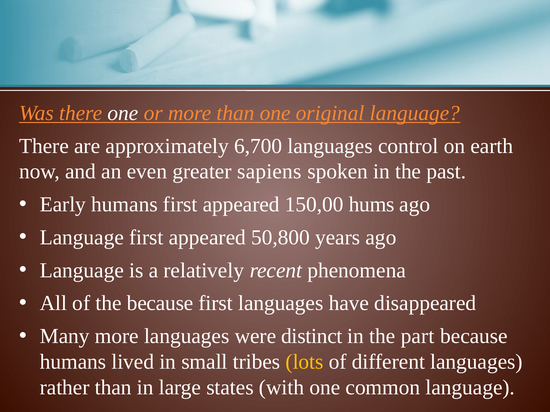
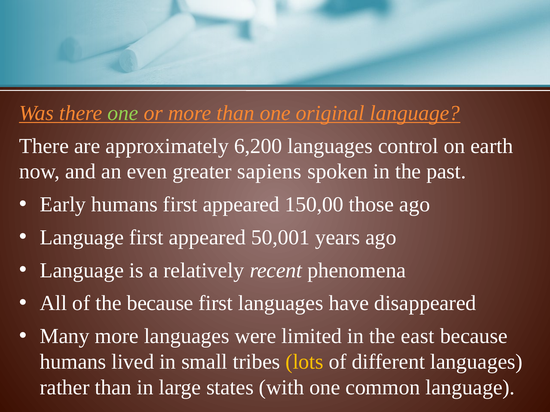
one colour: white -> light green (123, 113)
6,700: 6,700 -> 6,200 (258, 146)
hums: hums -> those (372, 205)
50,800: 50,800 -> 50,001 (281, 238)
distinct: distinct -> limited (312, 337)
part: part -> east (418, 337)
